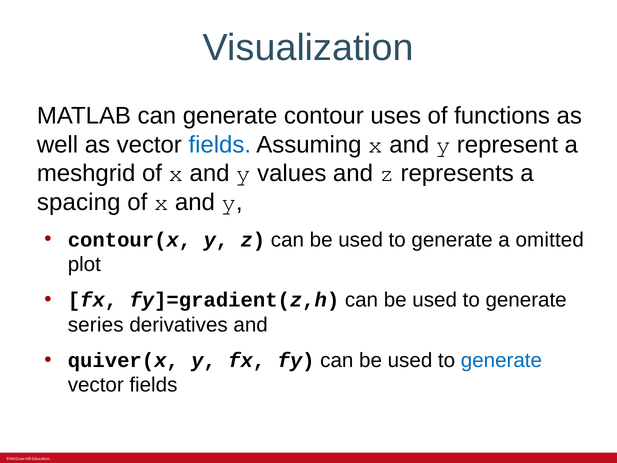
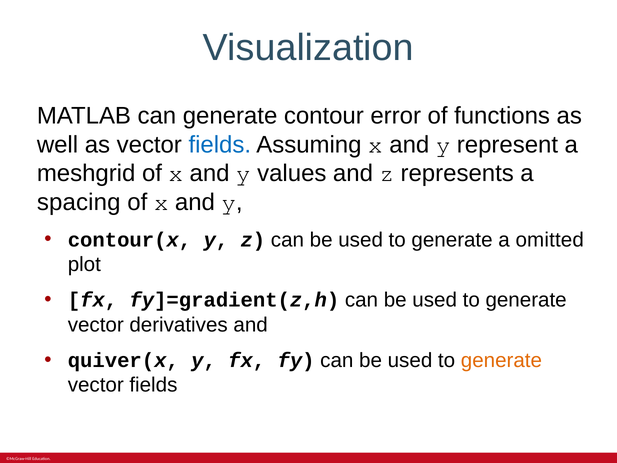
uses: uses -> error (396, 116)
series: series -> vector (96, 325)
generate colour: blue -> orange (501, 360)
